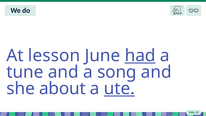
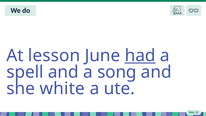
tune: tune -> spell (25, 72)
about: about -> white (62, 88)
ute underline: present -> none (119, 88)
